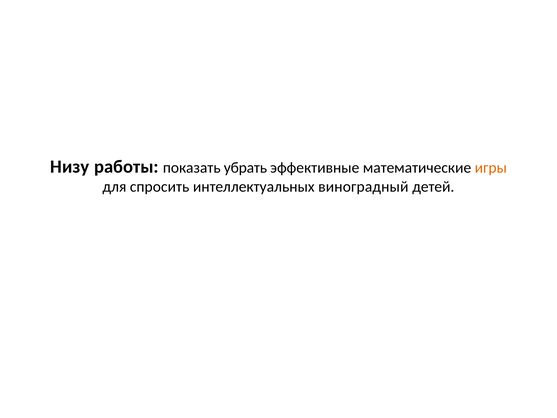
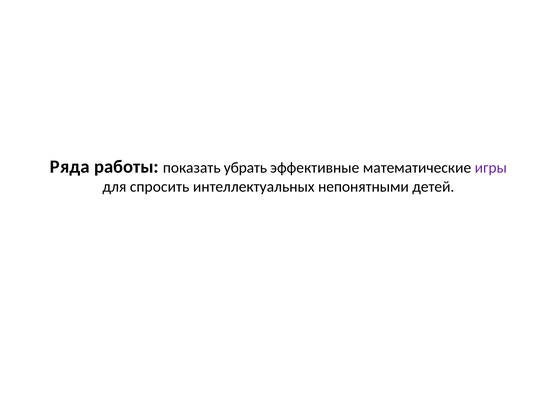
Низу: Низу -> Ряда (70, 167)
игры colour: orange -> purple (491, 168)
виноградный: виноградный -> непонятными (363, 187)
